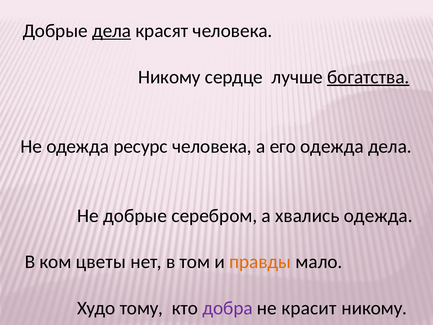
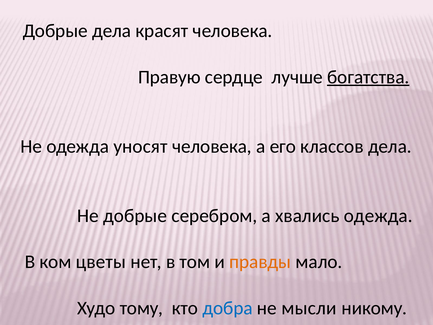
дела underline: present -> none (112, 31)
Никому: Никому -> Правую (169, 77)
ресурс: ресурс -> уносят (141, 146)
его одежда: одежда -> классов (332, 146)
добра colour: purple -> blue (228, 308)
красит: красит -> мысли (309, 308)
